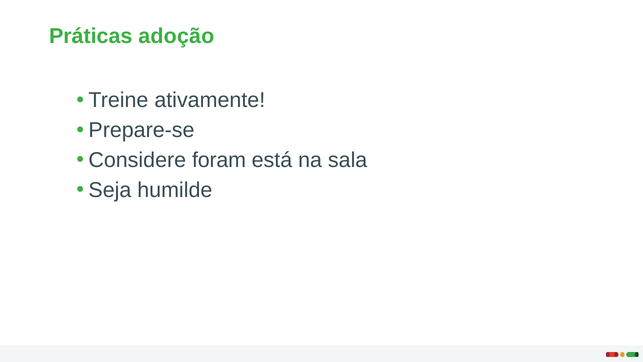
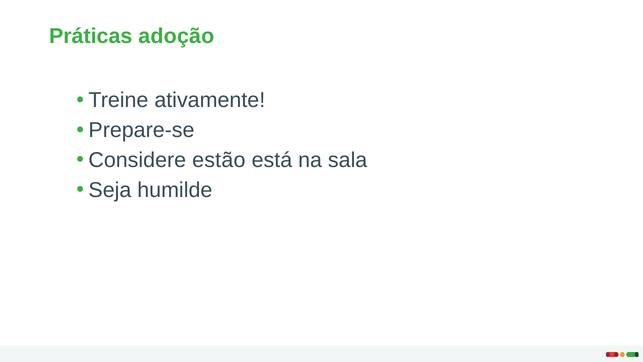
foram: foram -> estão (219, 160)
